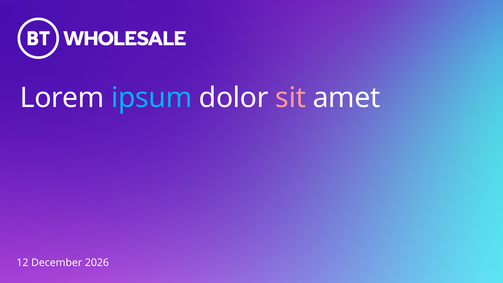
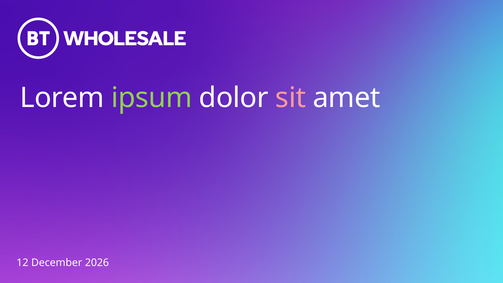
ipsum colour: light blue -> light green (152, 98)
